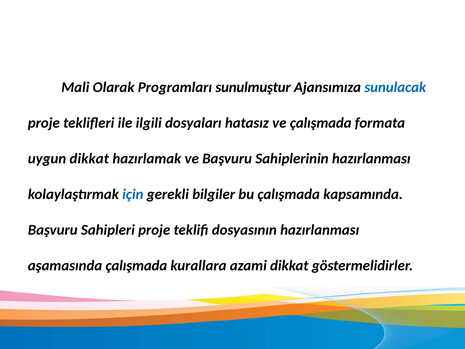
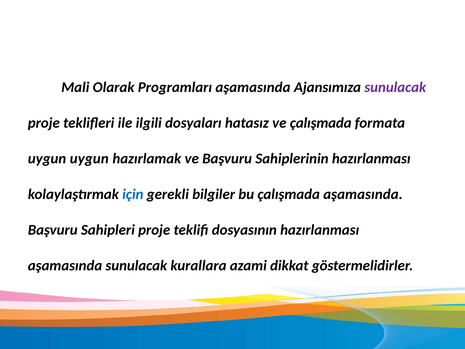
Programları sunulmuştur: sunulmuştur -> aşamasında (253, 87)
sunulacak colour: blue -> purple (395, 87)
uygun dikkat: dikkat -> uygun (89, 159)
çalışmada kapsamında: kapsamında -> aşamasında (363, 194)
aşamasında çalışmada: çalışmada -> sunulacak (136, 265)
